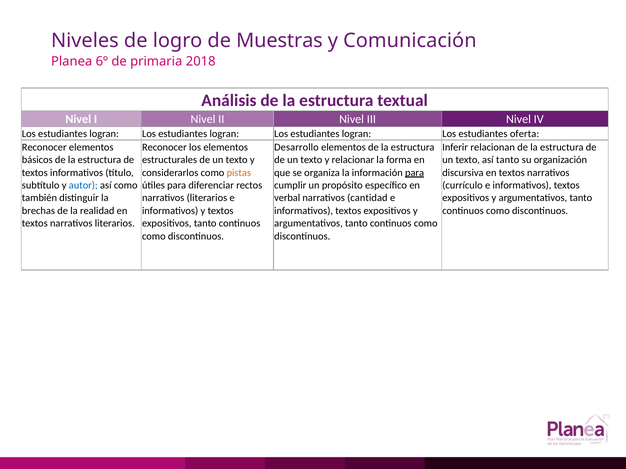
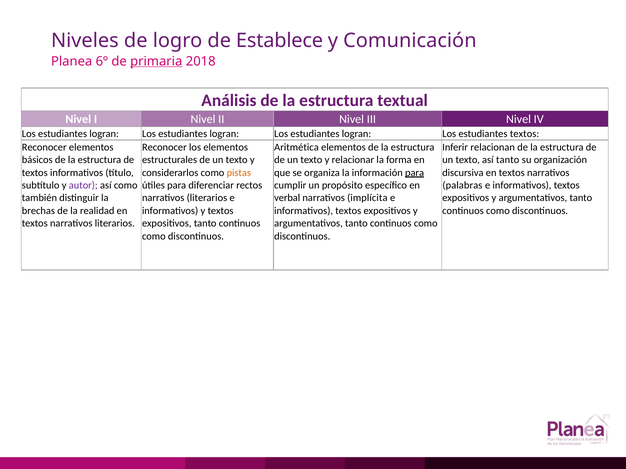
Muestras: Muestras -> Establece (280, 41)
primaria underline: none -> present (156, 61)
estudiantes oferta: oferta -> textos (525, 134)
Desarrollo: Desarrollo -> Aritmética (297, 147)
autor colour: blue -> purple (83, 185)
currículo: currículo -> palabras (462, 185)
cantidad: cantidad -> implícita (367, 198)
